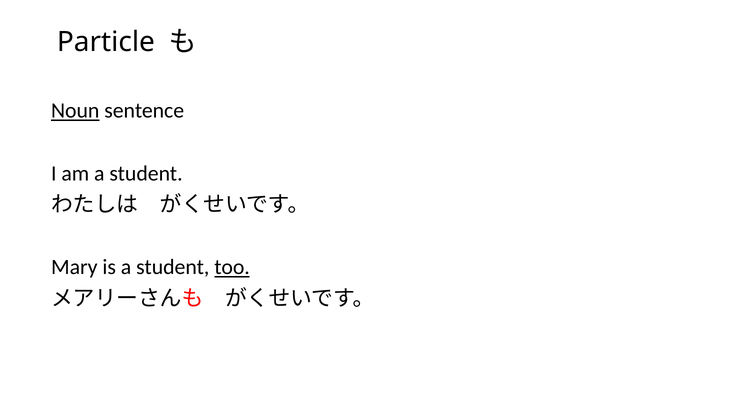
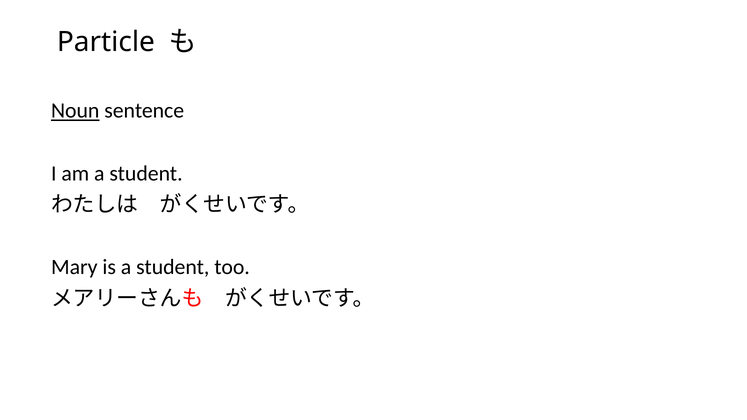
too underline: present -> none (232, 267)
